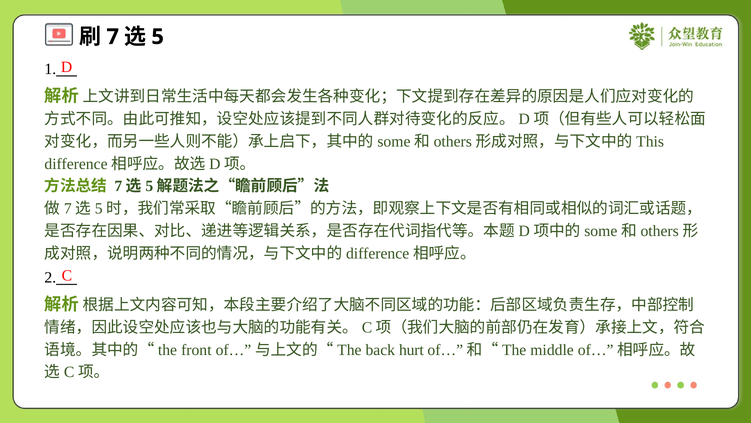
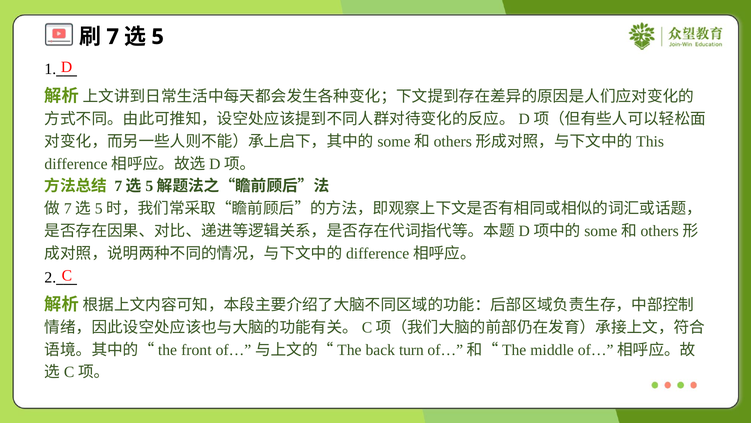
hurt: hurt -> turn (411, 349)
